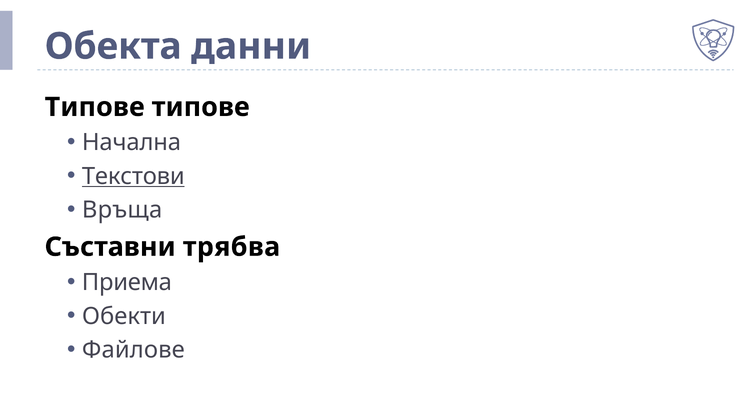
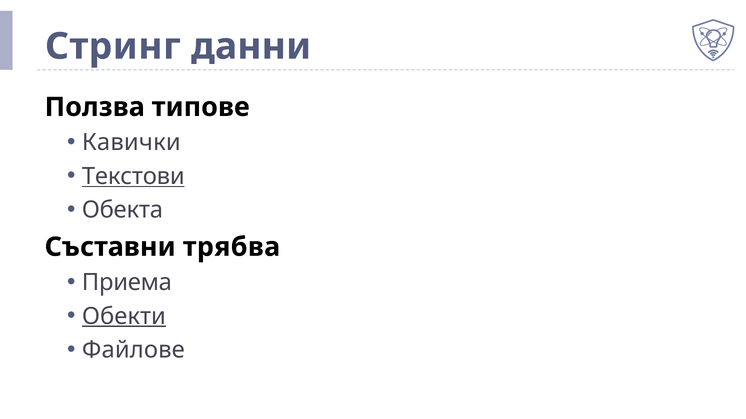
Обекта: Обекта -> Стринг (113, 46)
Типове: Типове -> Ползва (95, 107)
Начална: Начална -> Кавички (131, 143)
Връща: Връща -> Обекта (122, 210)
Обекти underline: none -> present (124, 317)
